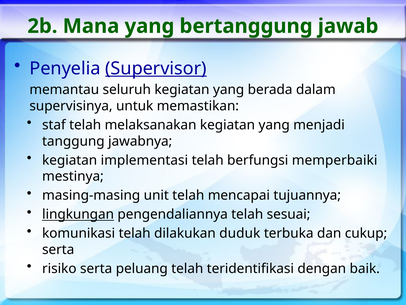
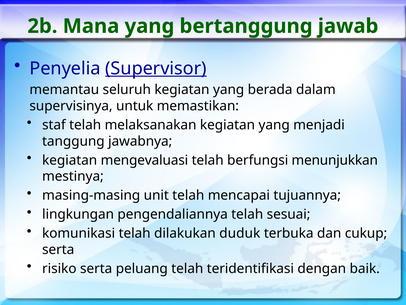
implementasi: implementasi -> mengevaluasi (144, 160)
memperbaiki: memperbaiki -> menunjukkan (335, 160)
lingkungan underline: present -> none (78, 214)
